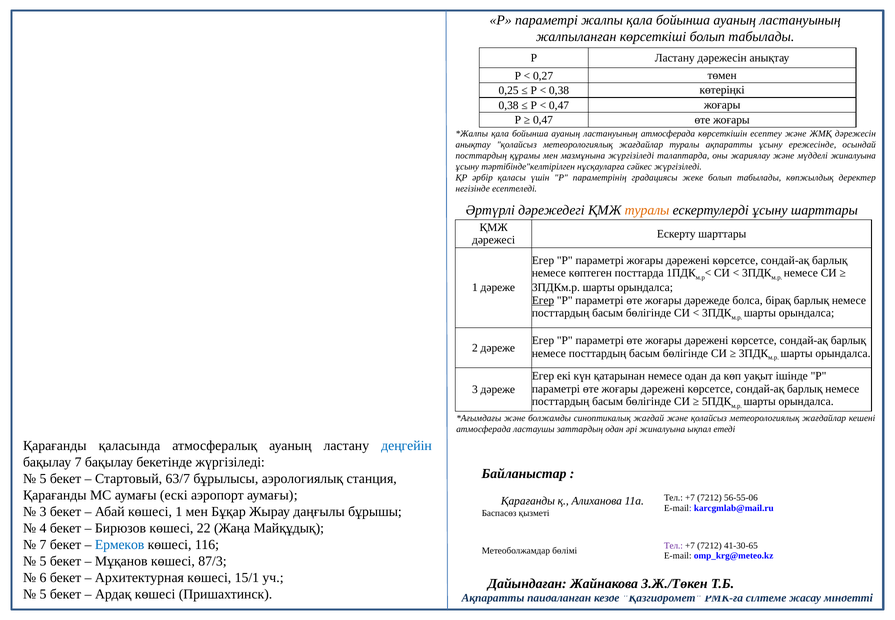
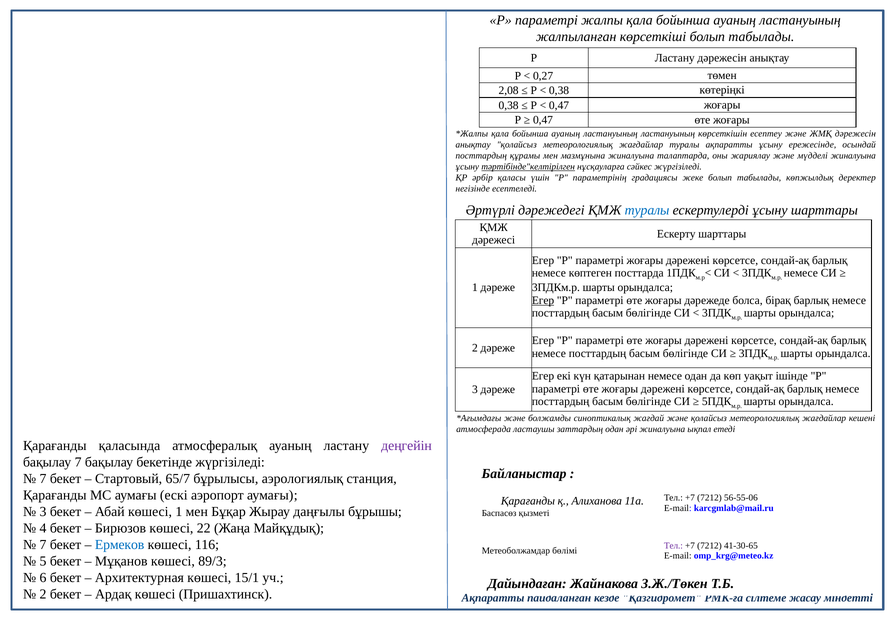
0,25: 0,25 -> 2,08 (509, 91)
ластануының атмосферада: атмосферада -> ластануының (668, 134)
мазмұнына жүргізіледі: жүргізіледі -> жиналуына (631, 156)
тәртібінде"келтірілген underline: none -> present (528, 167)
туралы colour: orange -> blue (647, 210)
деңгейін colour: blue -> purple (407, 445)
5: 5 -> 7 (43, 478)
63/7: 63/7 -> 65/7 (178, 478)
87/3: 87/3 -> 89/3 (212, 561)
5: 5 -> 2 (43, 594)
